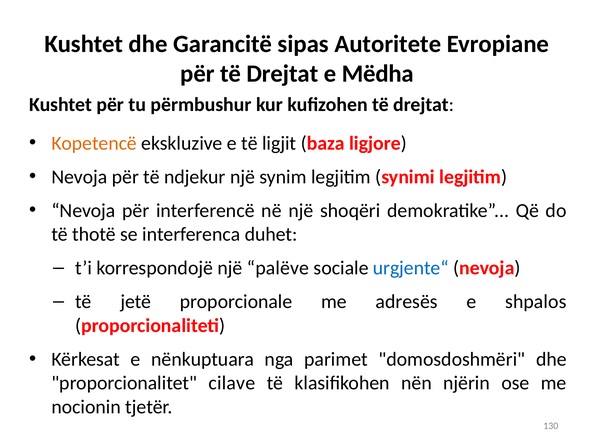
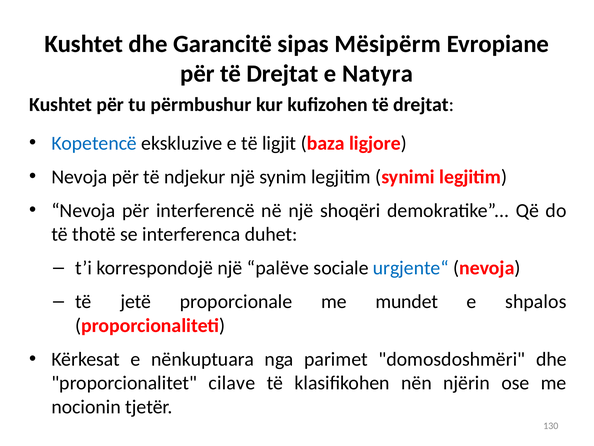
Autoritete: Autoritete -> Mësipërm (388, 44)
Mëdha: Mëdha -> Natyra (378, 74)
Kopetencë colour: orange -> blue (94, 143)
adresës: adresës -> mundet (407, 301)
